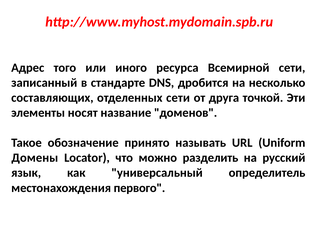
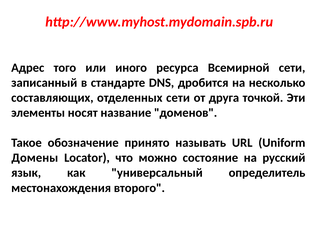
разделить: разделить -> состояние (210, 158)
первого: первого -> второго (139, 188)
